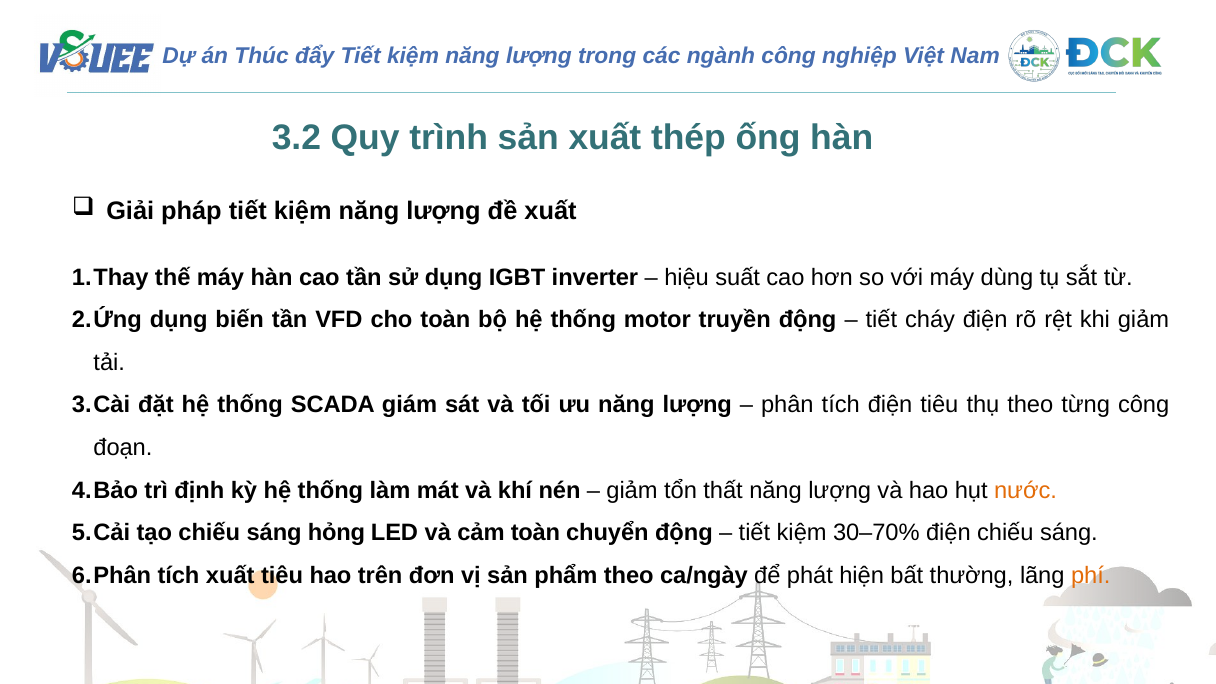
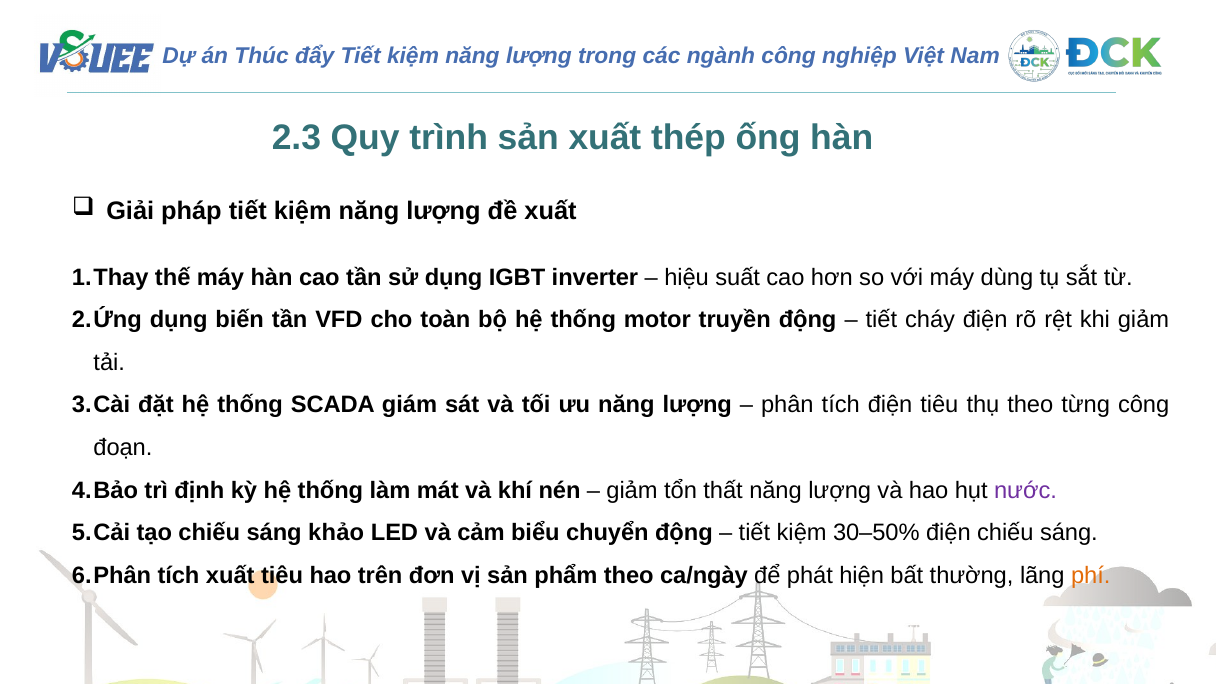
3.2: 3.2 -> 2.3 (296, 138)
nước colour: orange -> purple (1025, 490)
hỏng: hỏng -> khảo (336, 533)
cảm toàn: toàn -> biểu (535, 533)
30–70%: 30–70% -> 30–50% (876, 533)
